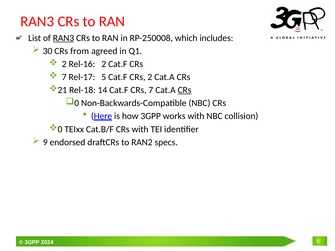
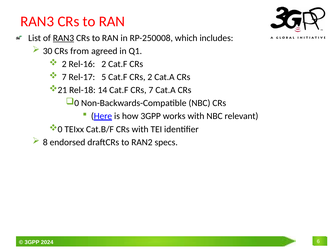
CRs underline: present -> none (185, 90)
collision: collision -> relevant (241, 116)
9: 9 -> 8 (45, 142)
